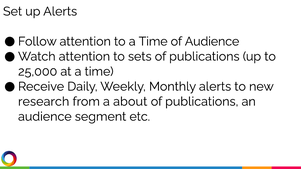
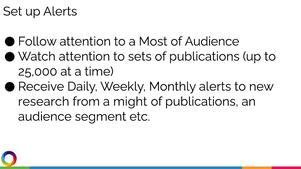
to a Time: Time -> Most (153, 42)
about: about -> might (130, 102)
